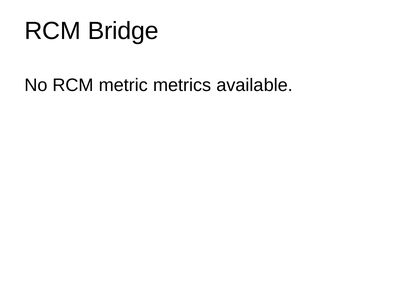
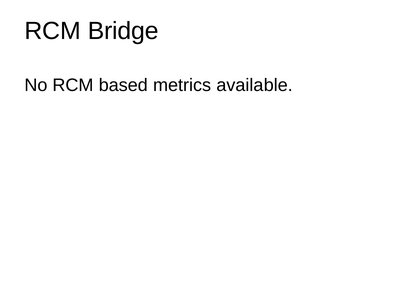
metric: metric -> based (123, 85)
